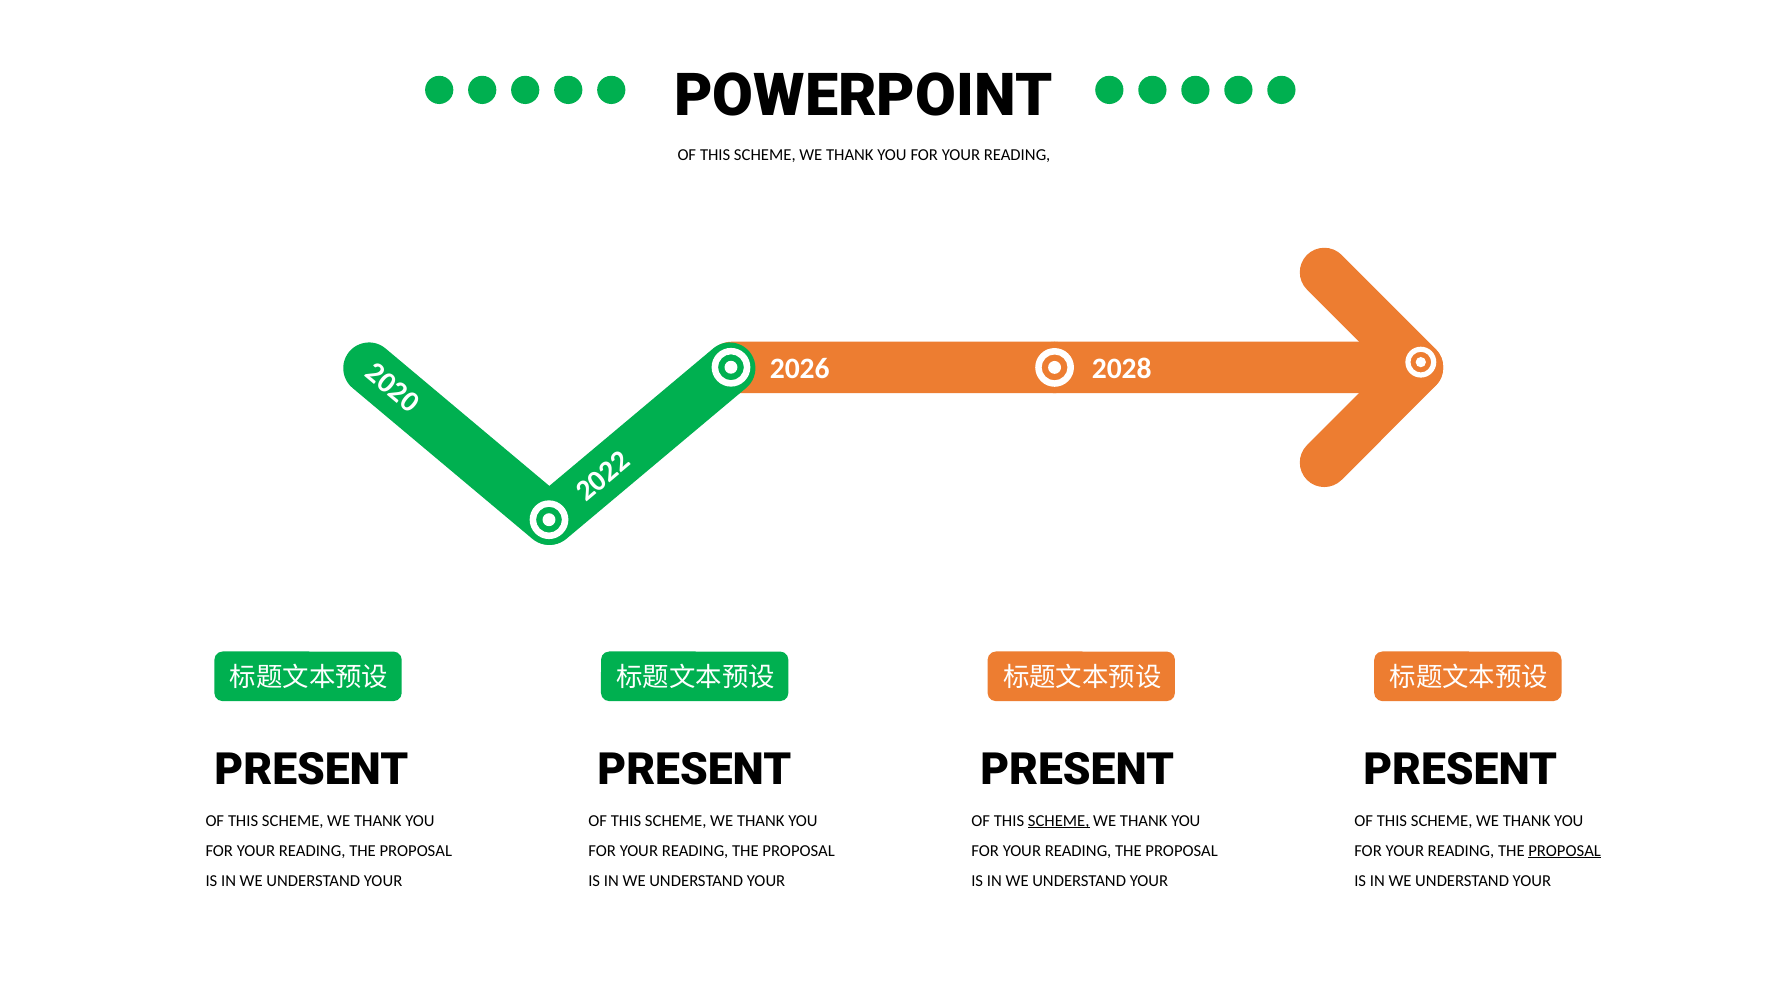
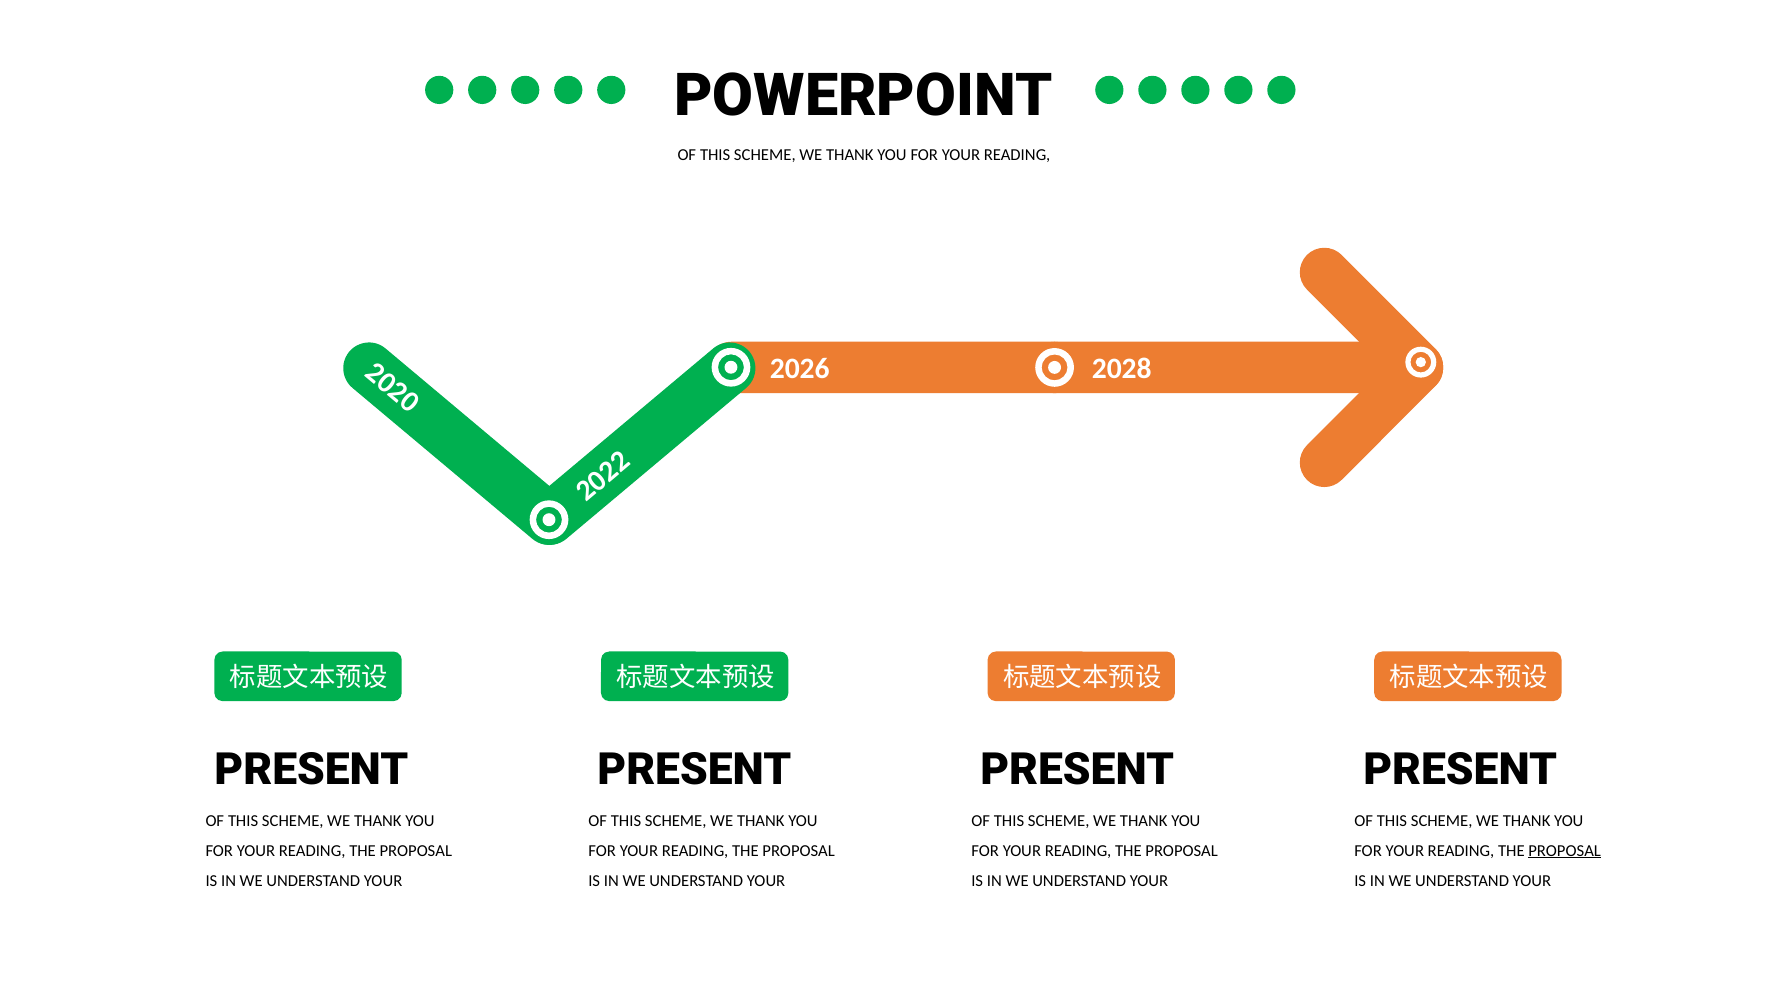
SCHEME underline: present -> none (1059, 821)
